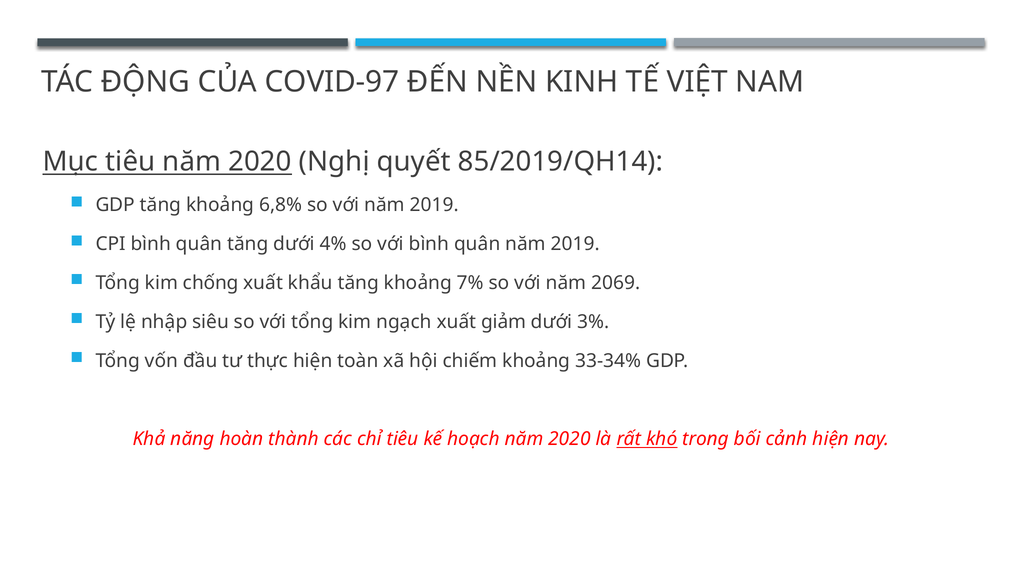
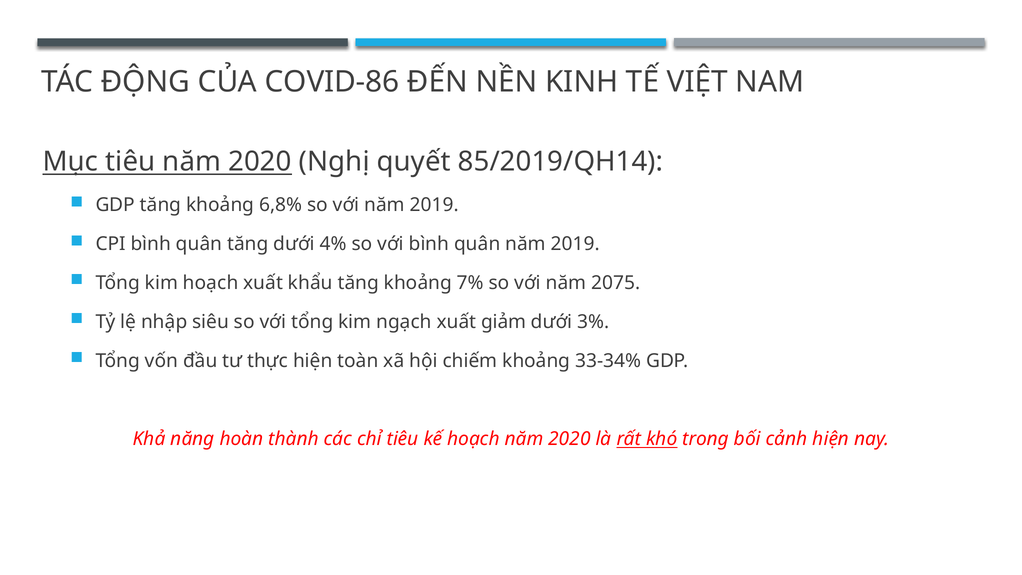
COVID-97: COVID-97 -> COVID-86 (332, 82)
kim chống: chống -> hoạch (211, 283)
2069: 2069 -> 2075 (616, 283)
